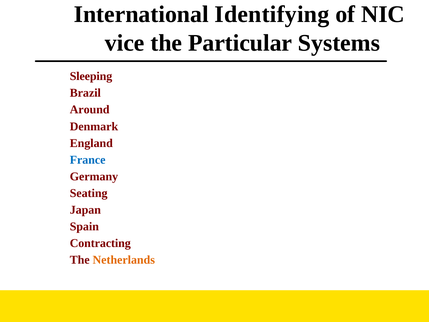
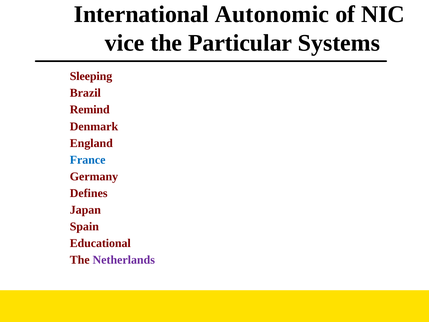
Identifying: Identifying -> Autonomic (272, 14)
Around: Around -> Remind (90, 110)
Seating: Seating -> Defines (89, 193)
Contracting: Contracting -> Educational (100, 243)
Netherlands colour: orange -> purple (124, 260)
